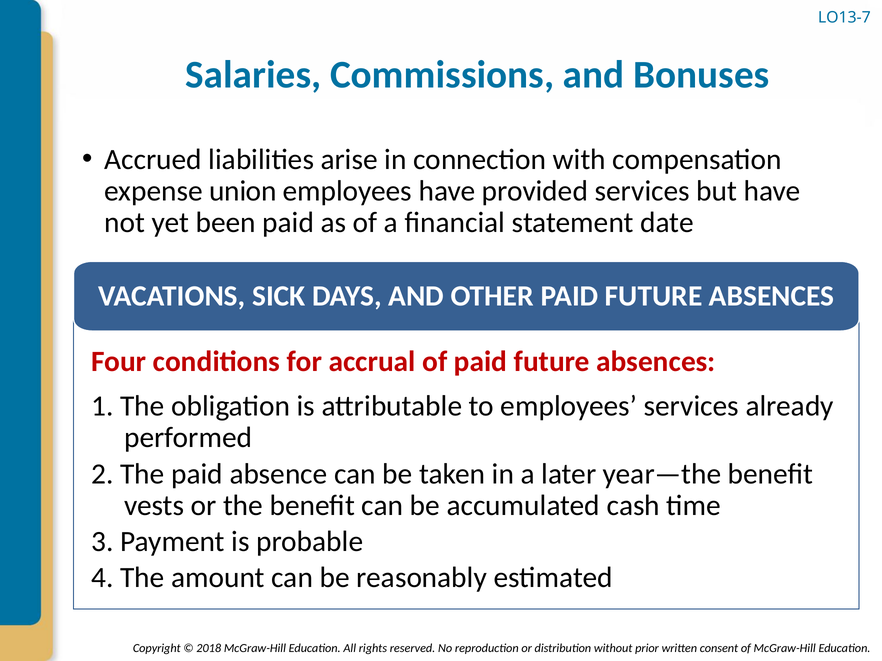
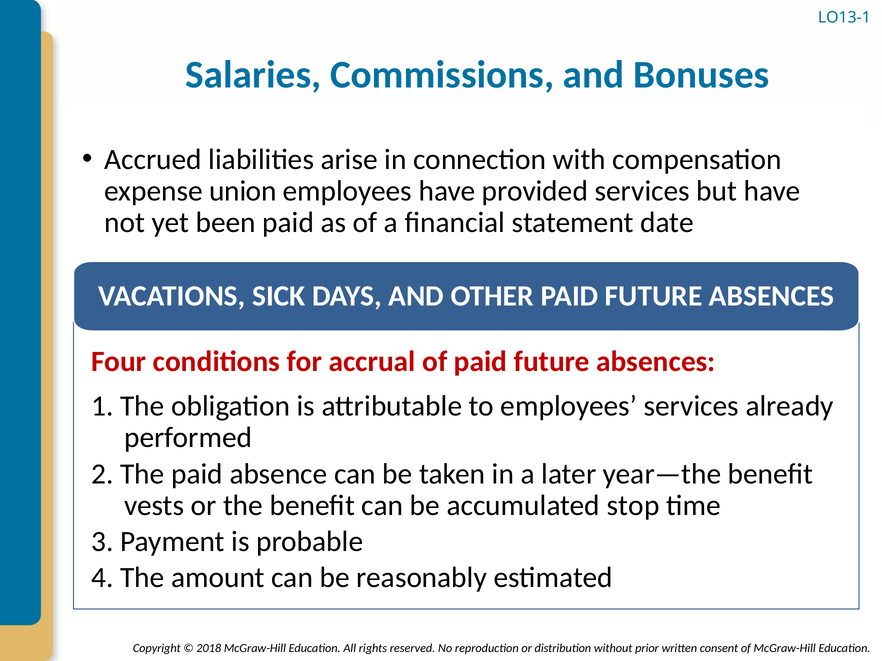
LO13-7: LO13-7 -> LO13-1 (844, 17)
cash: cash -> stop (633, 506)
